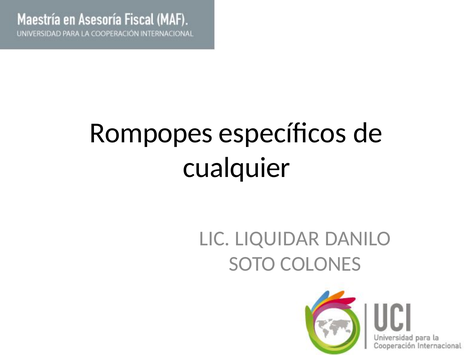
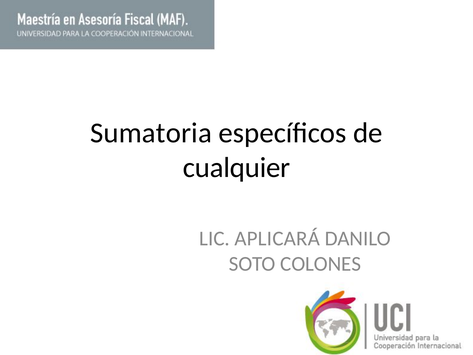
Rompopes: Rompopes -> Sumatoria (151, 133)
LIQUIDAR: LIQUIDAR -> APLICARÁ (277, 239)
